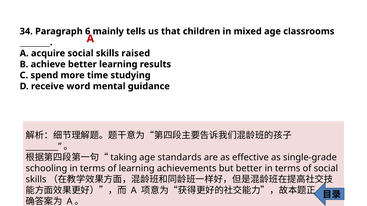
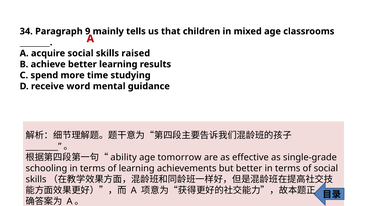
6: 6 -> 9 (88, 31)
taking: taking -> ability (124, 158)
standards: standards -> tomorrow (180, 158)
